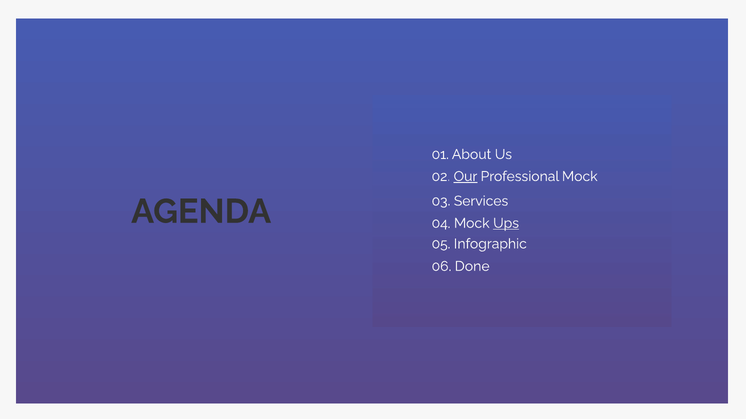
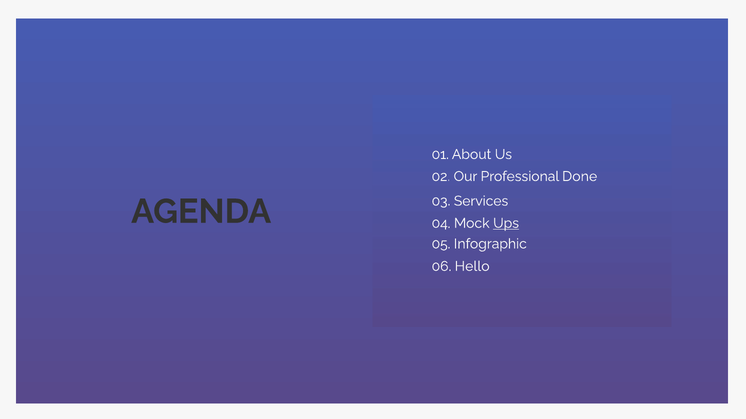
Our underline: present -> none (465, 177)
Professional Mock: Mock -> Done (580, 177)
Done: Done -> Hello (472, 267)
